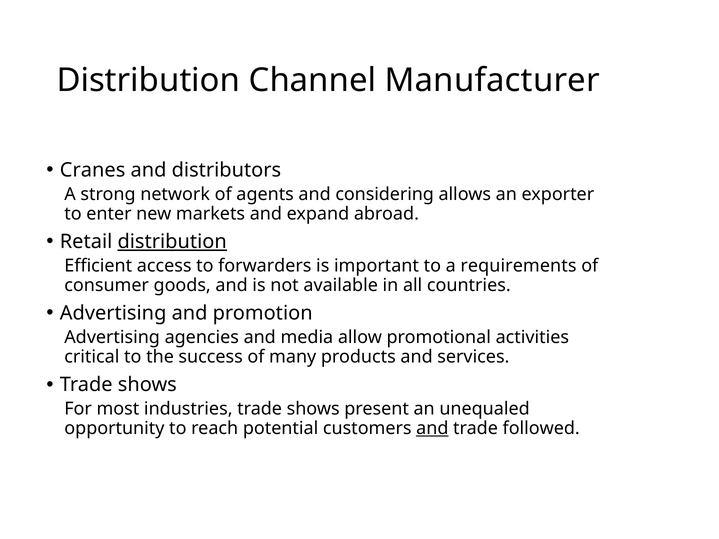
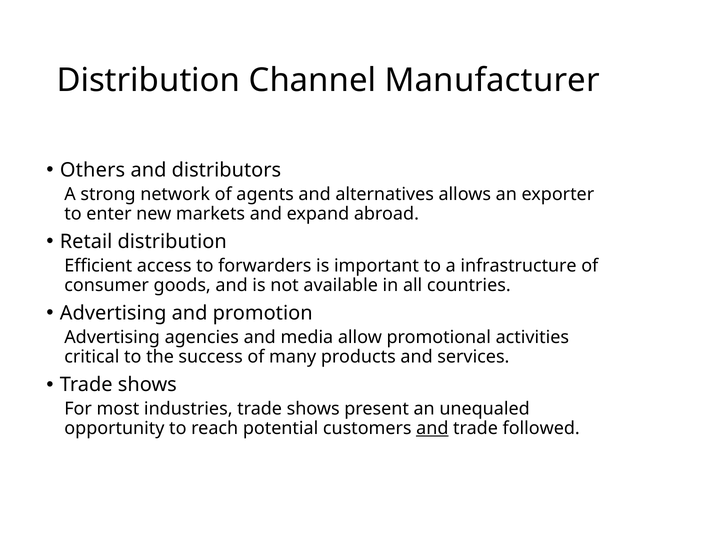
Cranes: Cranes -> Others (93, 170)
considering: considering -> alternatives (385, 194)
distribution underline: present -> none (172, 242)
requirements: requirements -> infrastructure (519, 266)
